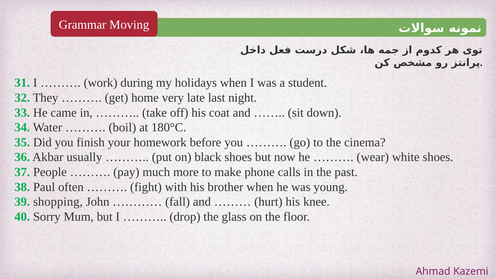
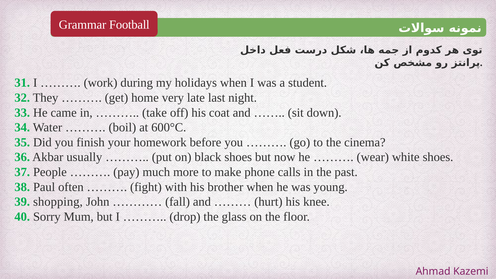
Moving: Moving -> Football (129, 25)
180°C: 180°C -> 600°C (169, 127)
